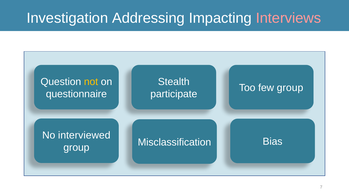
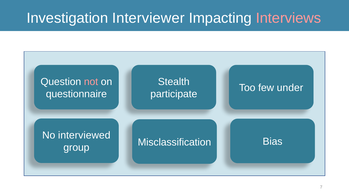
Addressing: Addressing -> Interviewer (148, 18)
not colour: yellow -> pink (91, 82)
few group: group -> under (290, 88)
